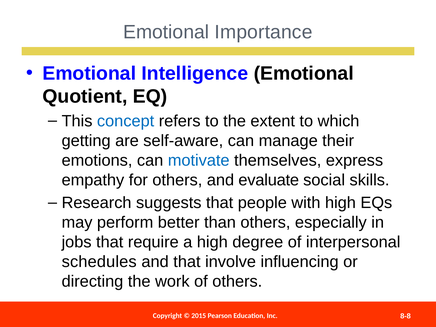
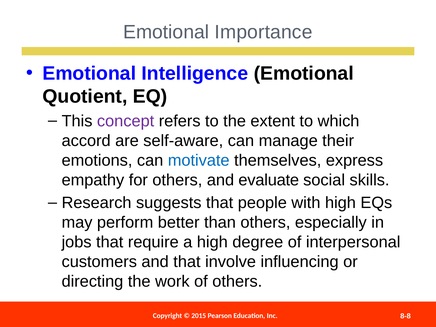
concept colour: blue -> purple (126, 121)
getting: getting -> accord (86, 141)
schedules: schedules -> customers (99, 262)
